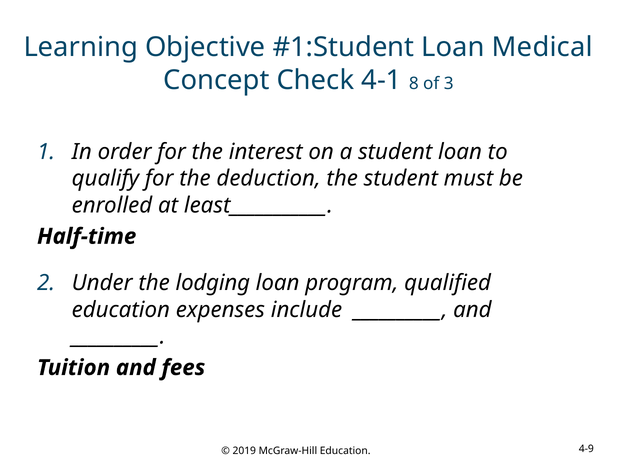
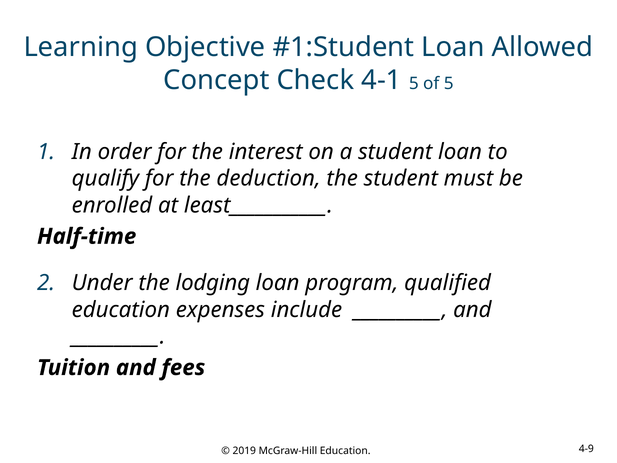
Medical: Medical -> Allowed (542, 47)
4-1 8: 8 -> 5 (414, 83)
of 3: 3 -> 5 (449, 83)
